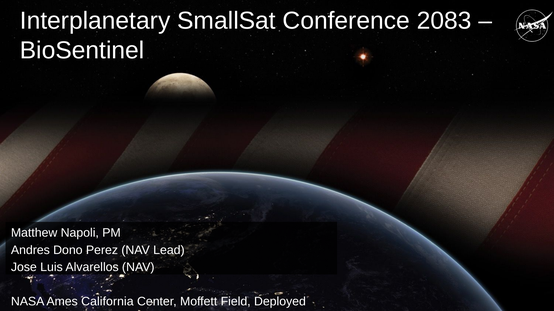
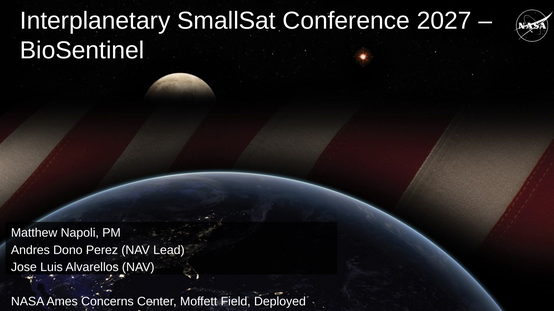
2083: 2083 -> 2027 (444, 21)
California: California -> Concerns (107, 302)
